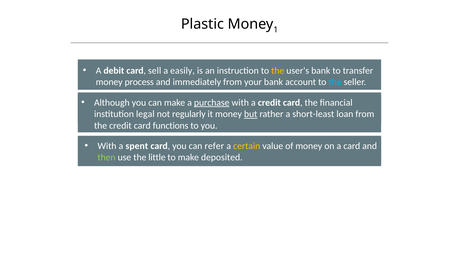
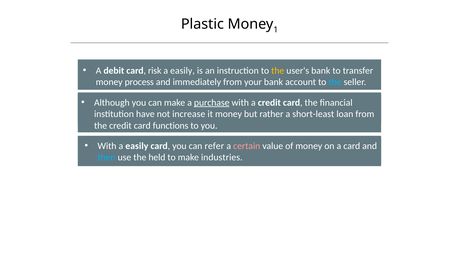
sell: sell -> risk (155, 71)
legal: legal -> have (145, 114)
regularly: regularly -> increase (189, 114)
but underline: present -> none (251, 114)
With a spent: spent -> easily (137, 146)
certain colour: yellow -> pink (247, 146)
then colour: light green -> light blue (107, 158)
little: little -> held (157, 158)
deposited: deposited -> industries (222, 158)
